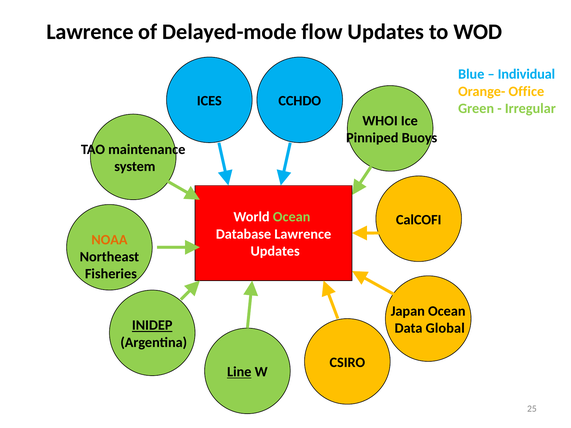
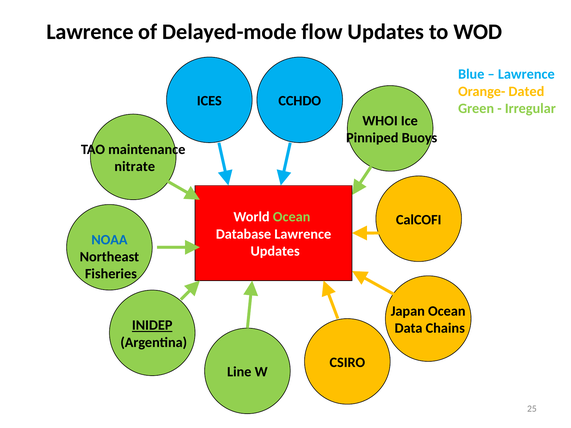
Individual: Individual -> Lawrence (526, 74)
Office: Office -> Dated (526, 91)
system: system -> nitrate (135, 167)
NOAA colour: orange -> blue (109, 240)
Global: Global -> Chains (445, 328)
Line underline: present -> none (239, 372)
